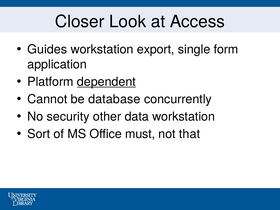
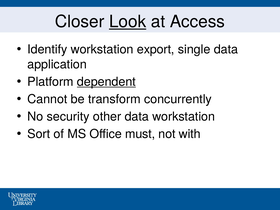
Look underline: none -> present (128, 22)
Guides: Guides -> Identify (47, 49)
single form: form -> data (226, 49)
database: database -> transform (114, 99)
that: that -> with (190, 134)
